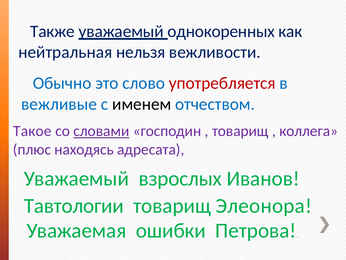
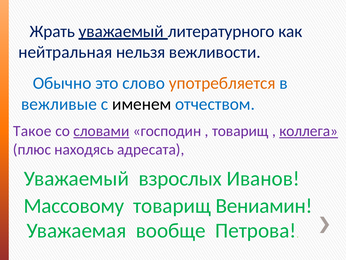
Также: Также -> Жрать (52, 31)
однокоренных: однокоренных -> литературного (221, 31)
употребляется colour: red -> orange (222, 83)
коллега underline: none -> present (309, 131)
Тавтологии: Тавтологии -> Массовому (74, 206)
Элеонора: Элеонора -> Вениамин (264, 206)
ошибки: ошибки -> вообще (171, 230)
